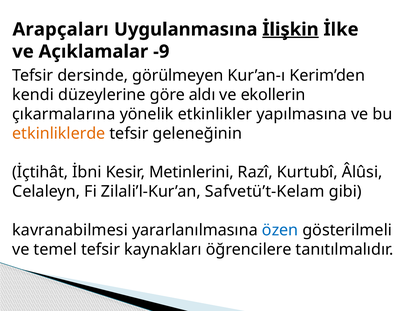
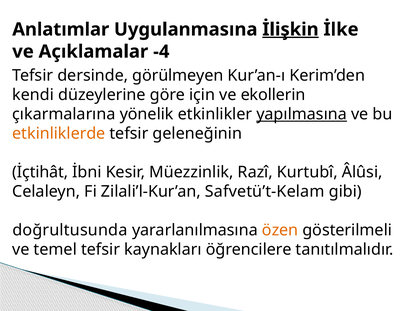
Arapçaları: Arapçaları -> Anlatımlar (61, 29)
-9: -9 -> -4 (161, 52)
aldı: aldı -> için (202, 95)
yapılmasına underline: none -> present (302, 114)
Metinlerini: Metinlerini -> Müezzinlik (191, 172)
kavranabilmesi: kavranabilmesi -> doğrultusunda (70, 230)
özen colour: blue -> orange (280, 230)
